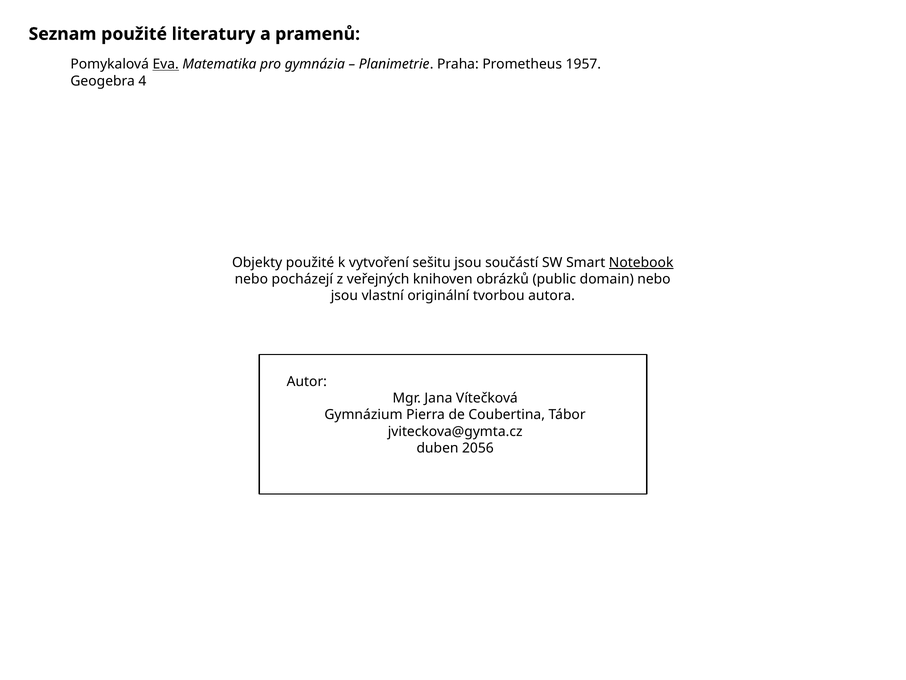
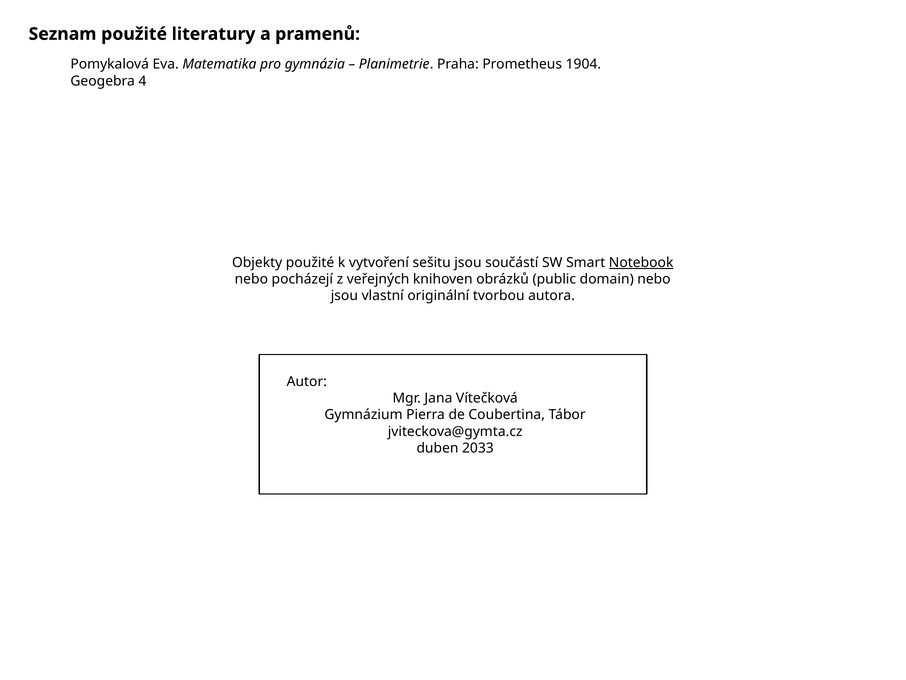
Eva underline: present -> none (166, 64)
1957: 1957 -> 1904 (583, 64)
2056: 2056 -> 2033 (478, 448)
